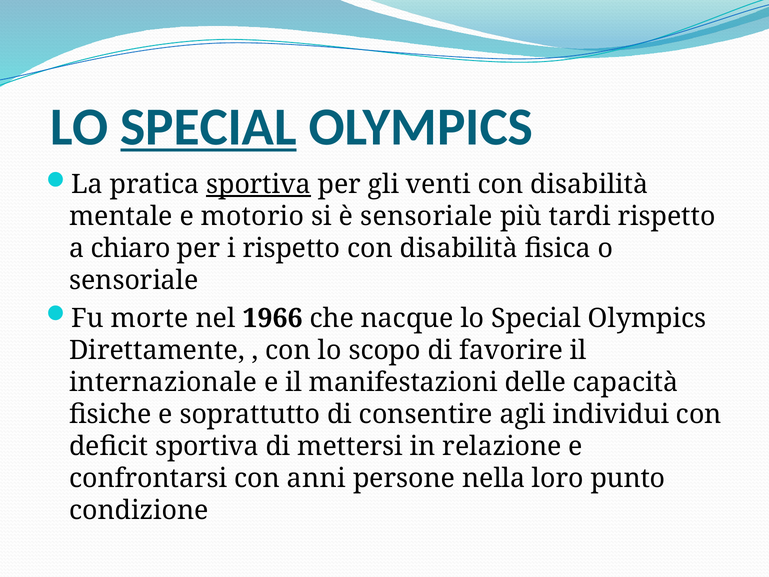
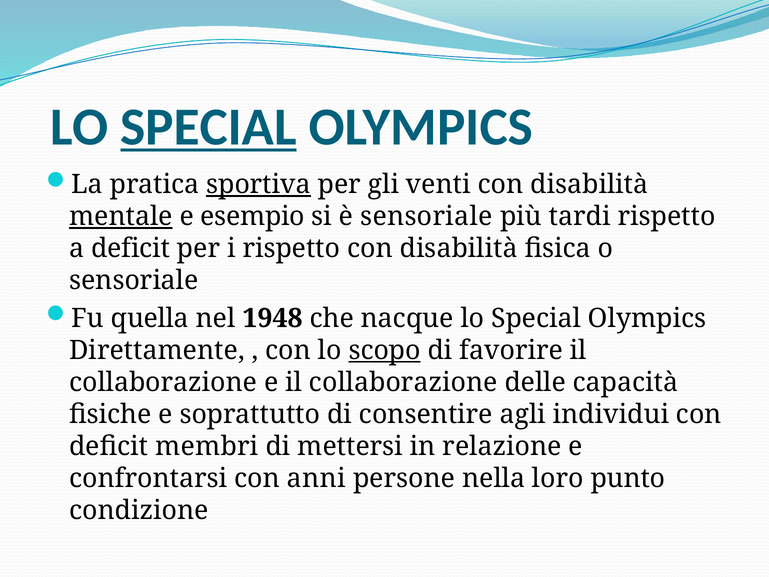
mentale underline: none -> present (121, 216)
motorio: motorio -> esempio (253, 216)
a chiaro: chiaro -> deficit (131, 249)
morte: morte -> quella (150, 318)
1966: 1966 -> 1948 (272, 318)
scopo underline: none -> present (385, 350)
internazionale: internazionale -> collaborazione (163, 382)
e il manifestazioni: manifestazioni -> collaborazione (403, 382)
deficit sportiva: sportiva -> membri (207, 446)
